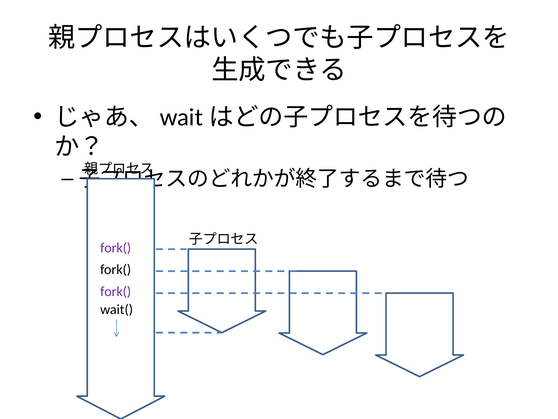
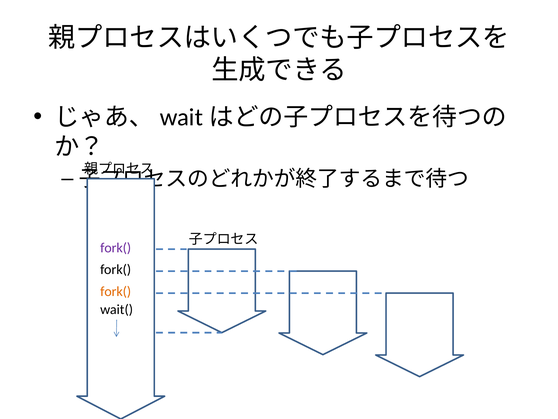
fork( colour: purple -> orange (116, 291)
